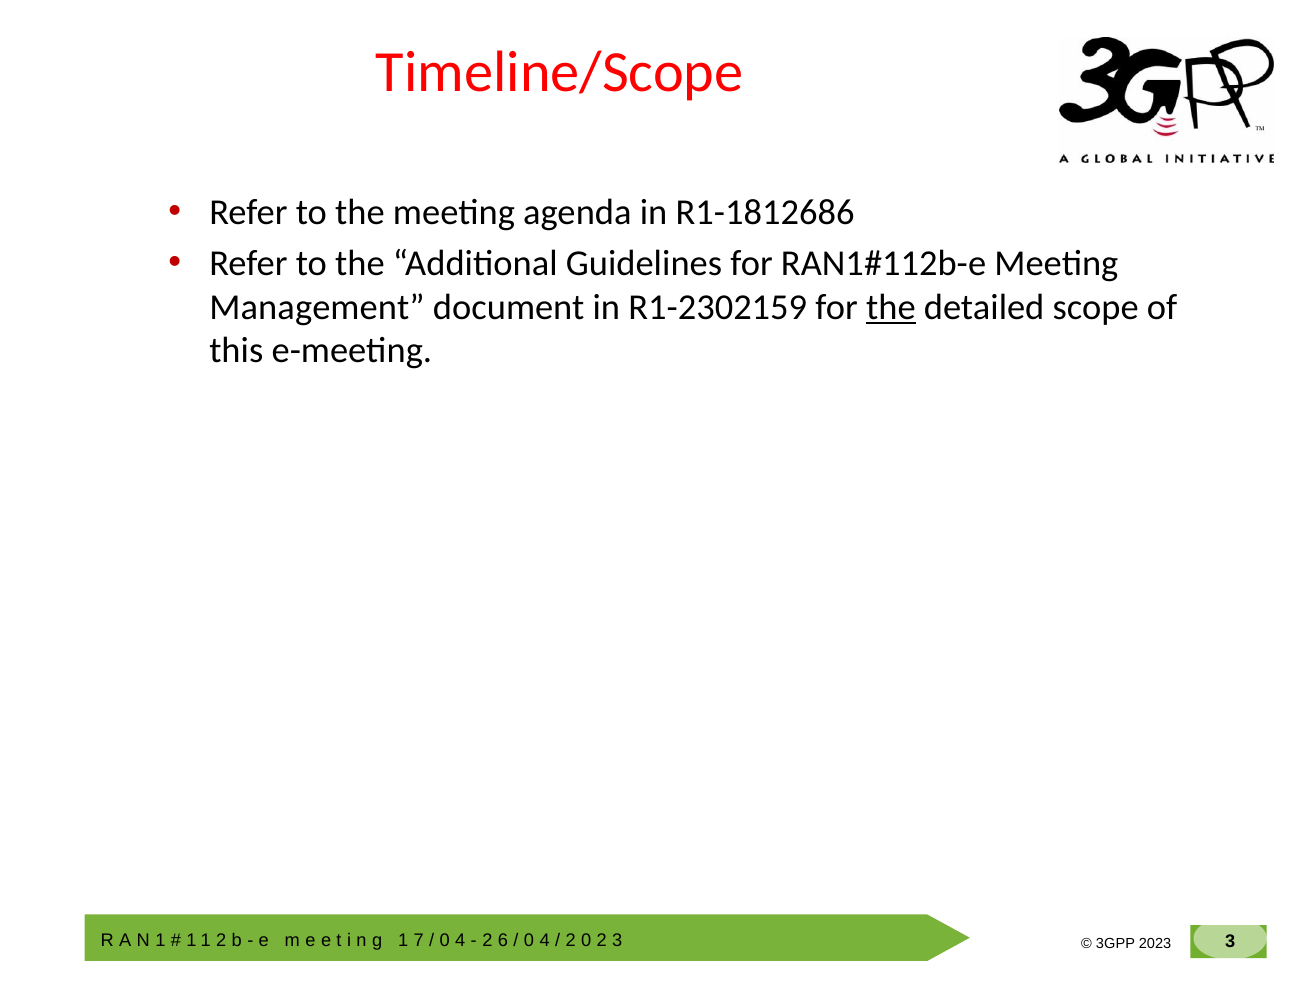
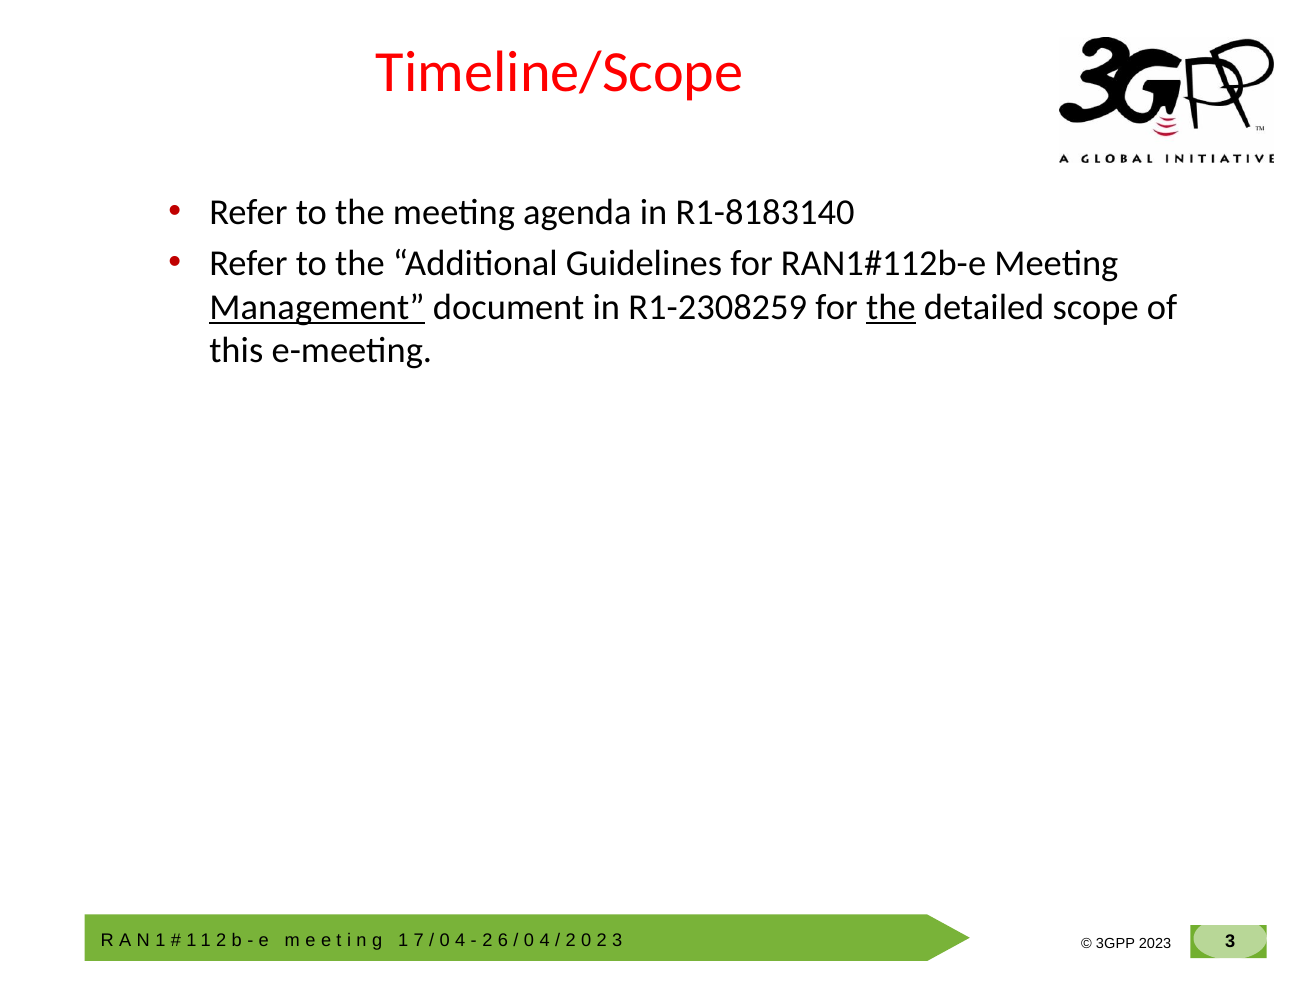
R1-1812686: R1-1812686 -> R1-8183140 (765, 212)
Management underline: none -> present (317, 307)
R1-2302159: R1-2302159 -> R1-2308259 (718, 307)
